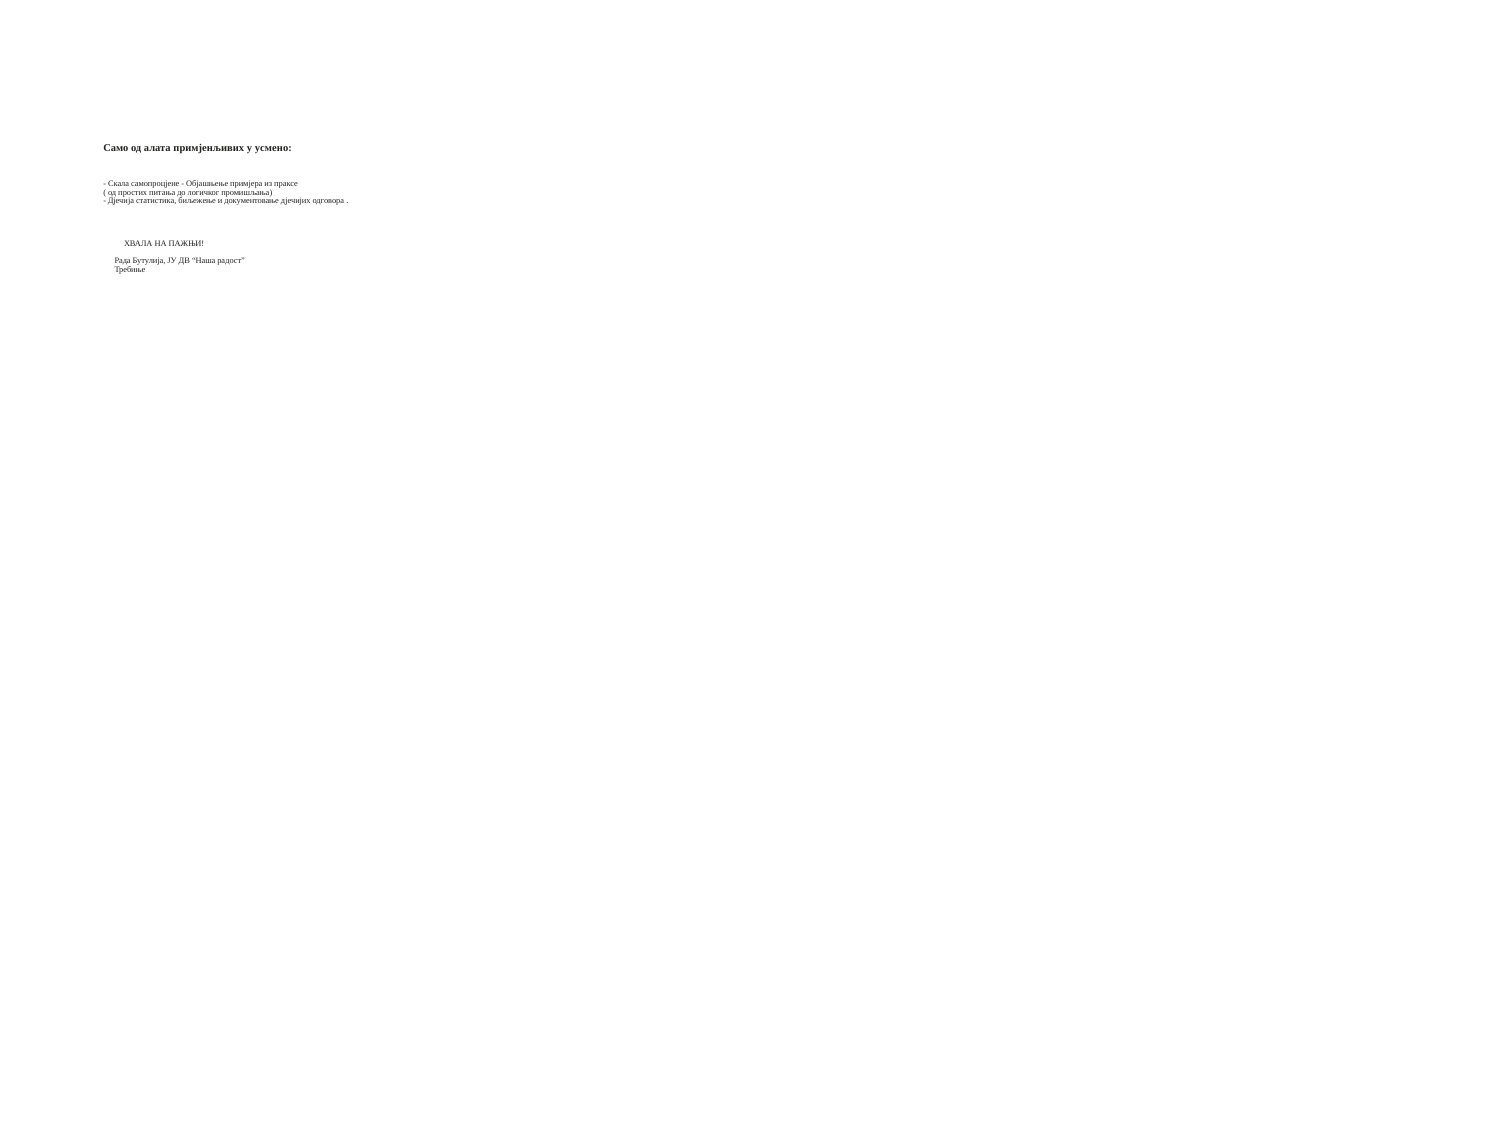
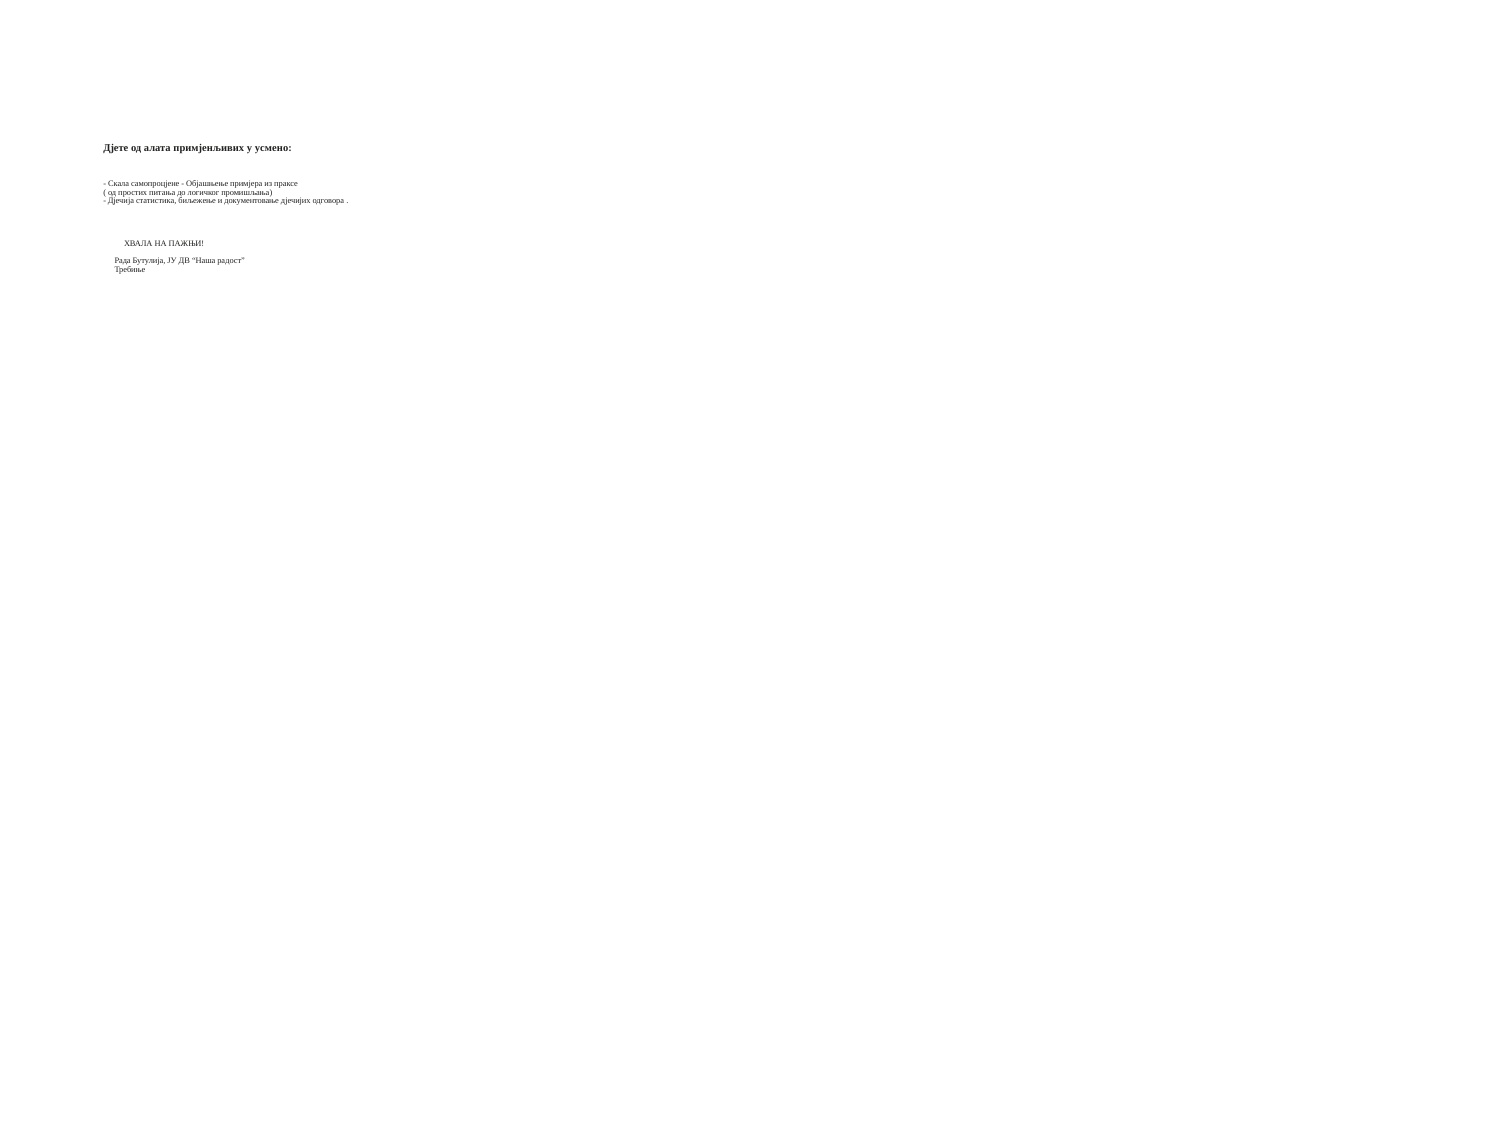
Само: Само -> Дјете (116, 148)
